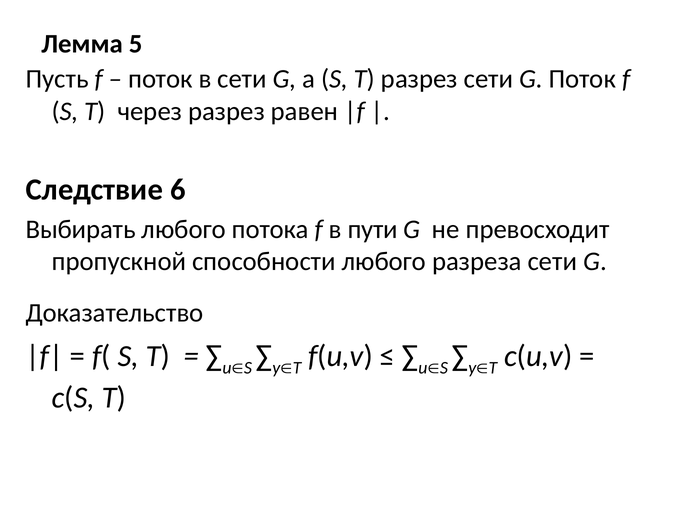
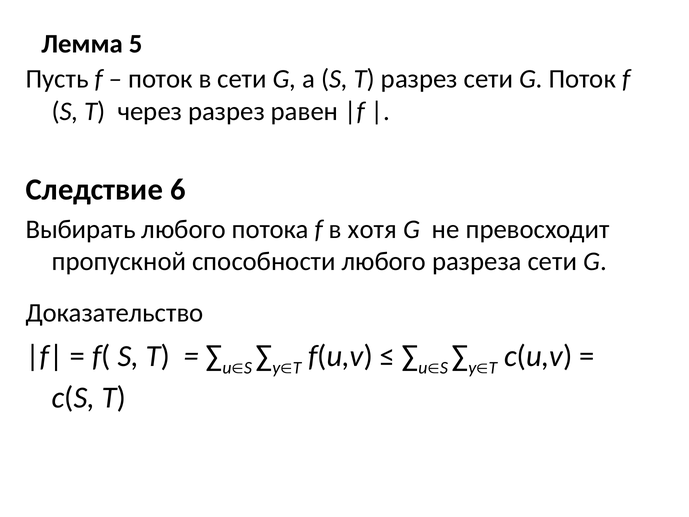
пути: пути -> хотя (372, 229)
